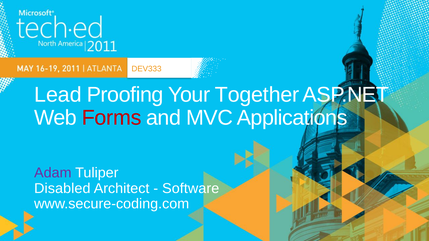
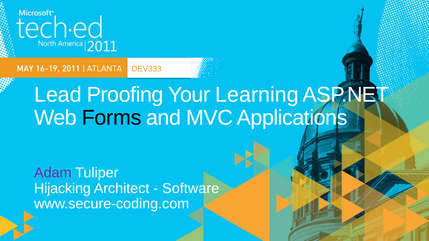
Together: Together -> Learning (257, 95)
Forms colour: red -> black (112, 118)
Disabled: Disabled -> Hijacking (62, 189)
